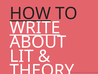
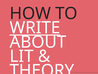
HOW underline: present -> none (30, 13)
